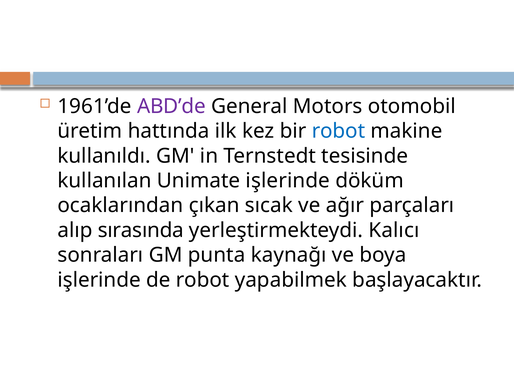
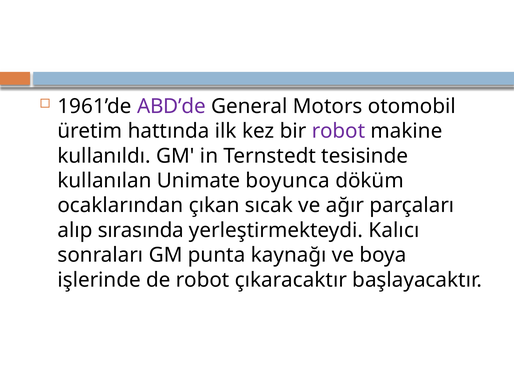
robot colour: blue -> purple (338, 131)
Unimate işlerinde: işlerinde -> boyunca (288, 181)
yapabilmek: yapabilmek -> çıkaracaktır (291, 280)
